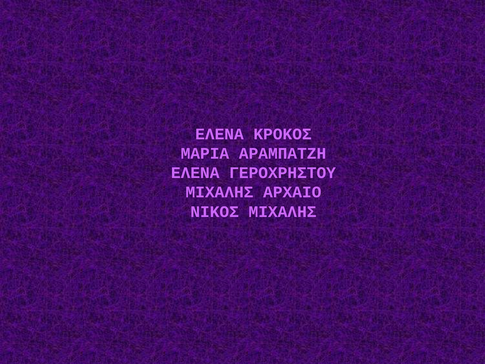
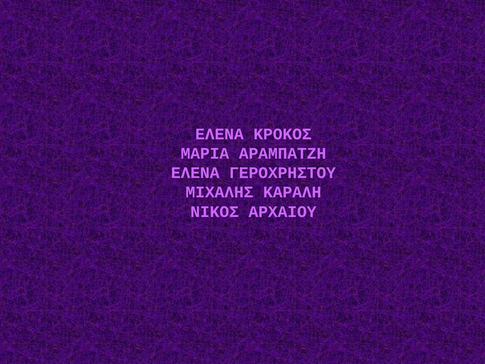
ΑΡΧΑΙΟ: ΑΡΧΑΙΟ -> ΚΑΡΑΛΗ (292, 192)
ΝΙΚΟΣ ΜΙΧΑΛΗΣ: ΜΙΧΑΛΗΣ -> ΑΡΧΑΙΟΥ (283, 212)
